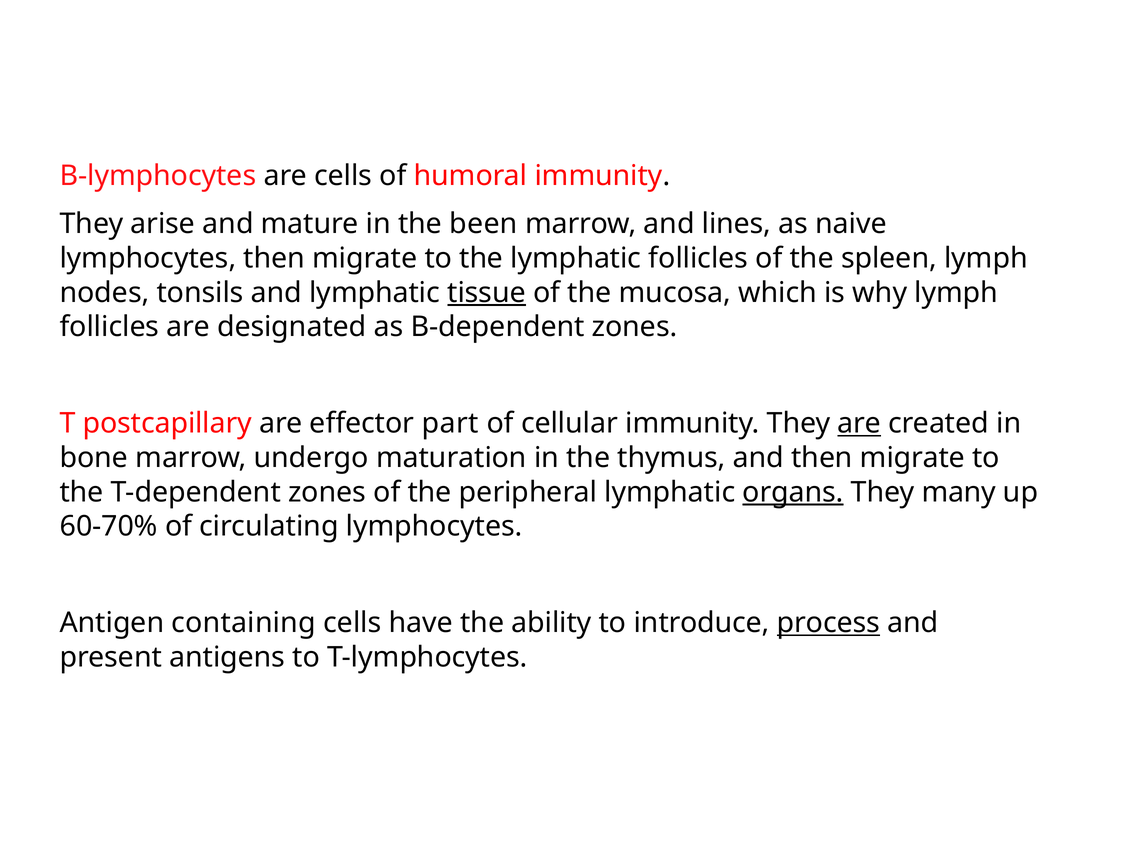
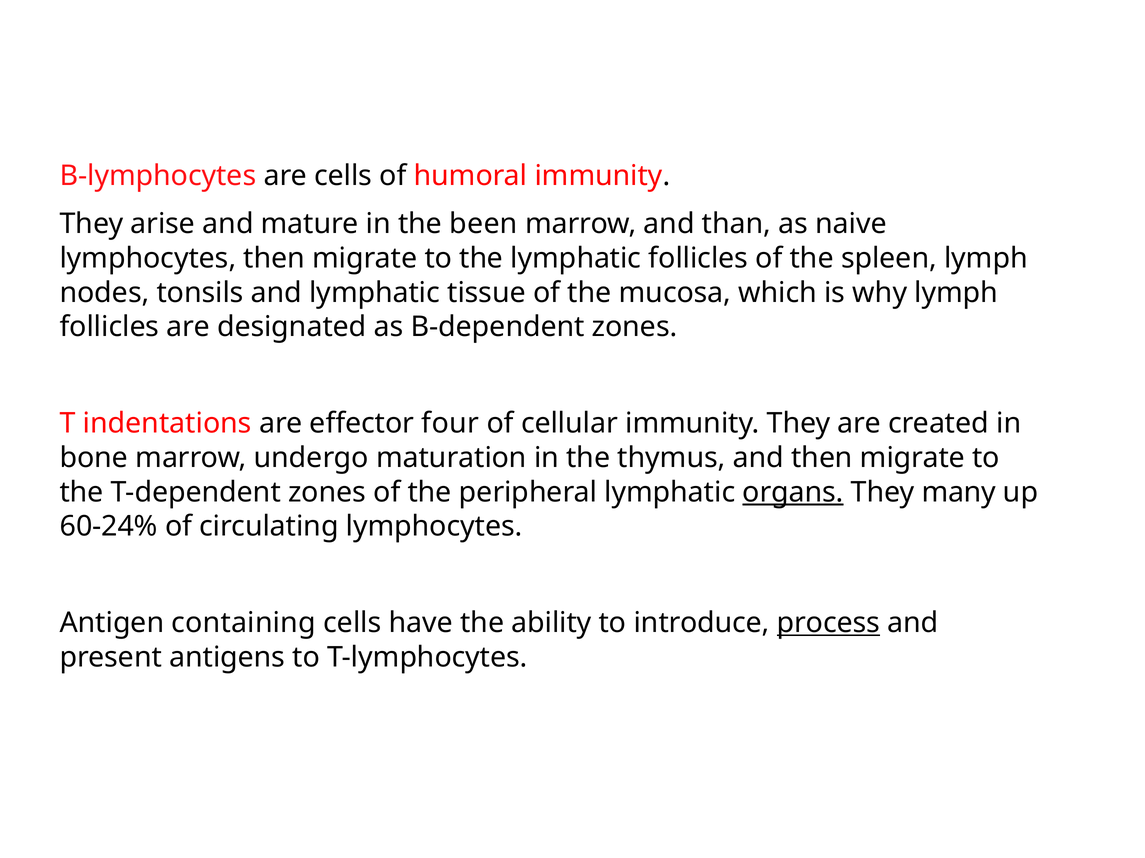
lines: lines -> than (736, 224)
tissue underline: present -> none (487, 293)
postcapillary: postcapillary -> indentations (167, 424)
part: part -> four (450, 424)
are underline: present -> none (859, 424)
60-70%: 60-70% -> 60-24% (109, 527)
